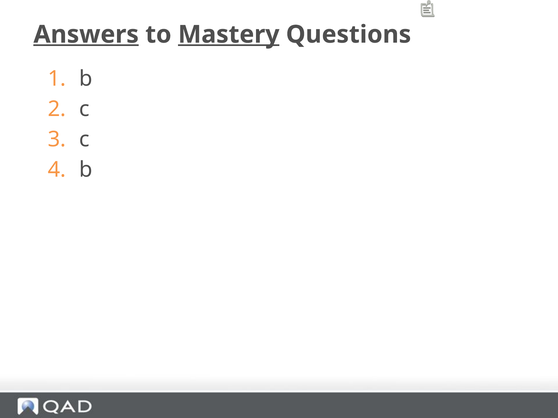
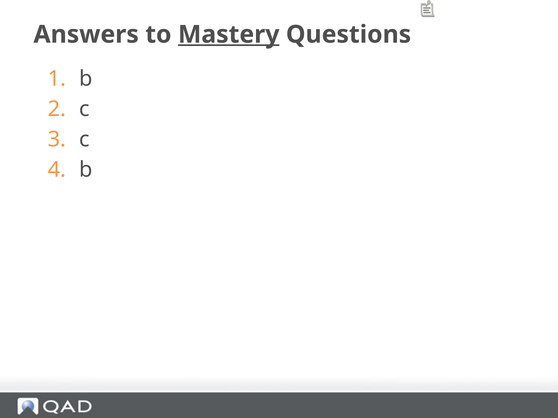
Answers underline: present -> none (86, 35)
